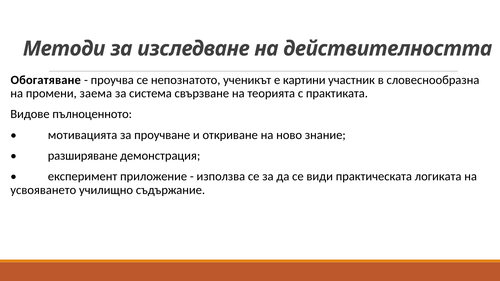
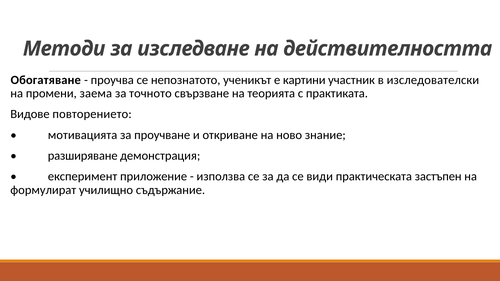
словеснообразна: словеснообразна -> изследователски (433, 80)
система: система -> точното (150, 94)
пълноценното: пълноценното -> повторението (92, 114)
логиката: логиката -> застъпен (438, 177)
усвояването: усвояването -> формулират (43, 190)
